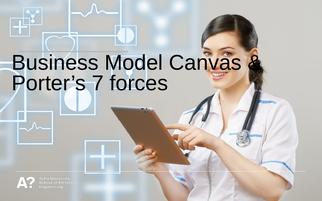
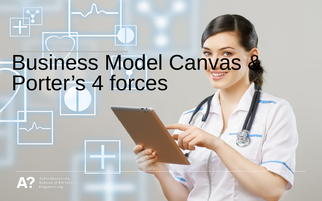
7: 7 -> 4 (98, 84)
